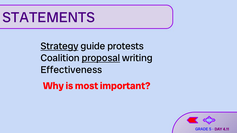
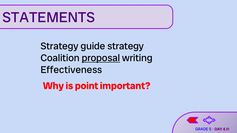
Strategy underline: present -> none (59, 46)
guide protests: protests -> strategy (126, 46)
most: most -> point (87, 86)
